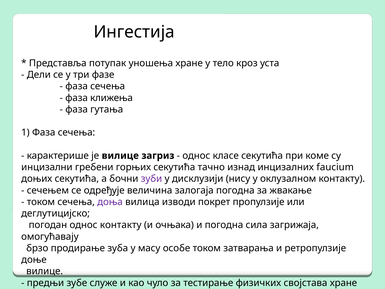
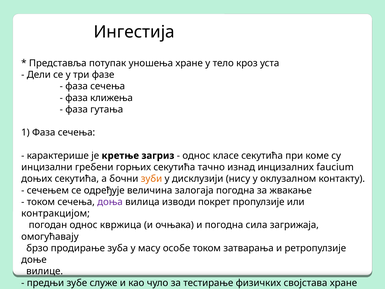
је вилице: вилице -> кретње (120, 156)
зуби colour: purple -> orange (151, 179)
деглутицијско: деглутицијско -> контракцијом (56, 213)
однос контакту: контакту -> квржица (121, 225)
